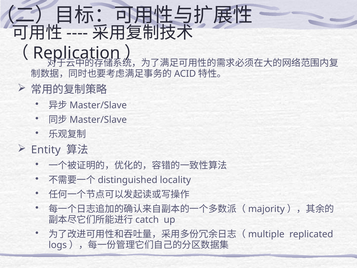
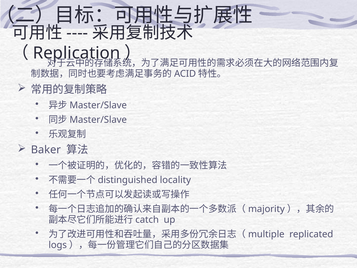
Entity: Entity -> Baker (46, 150)
